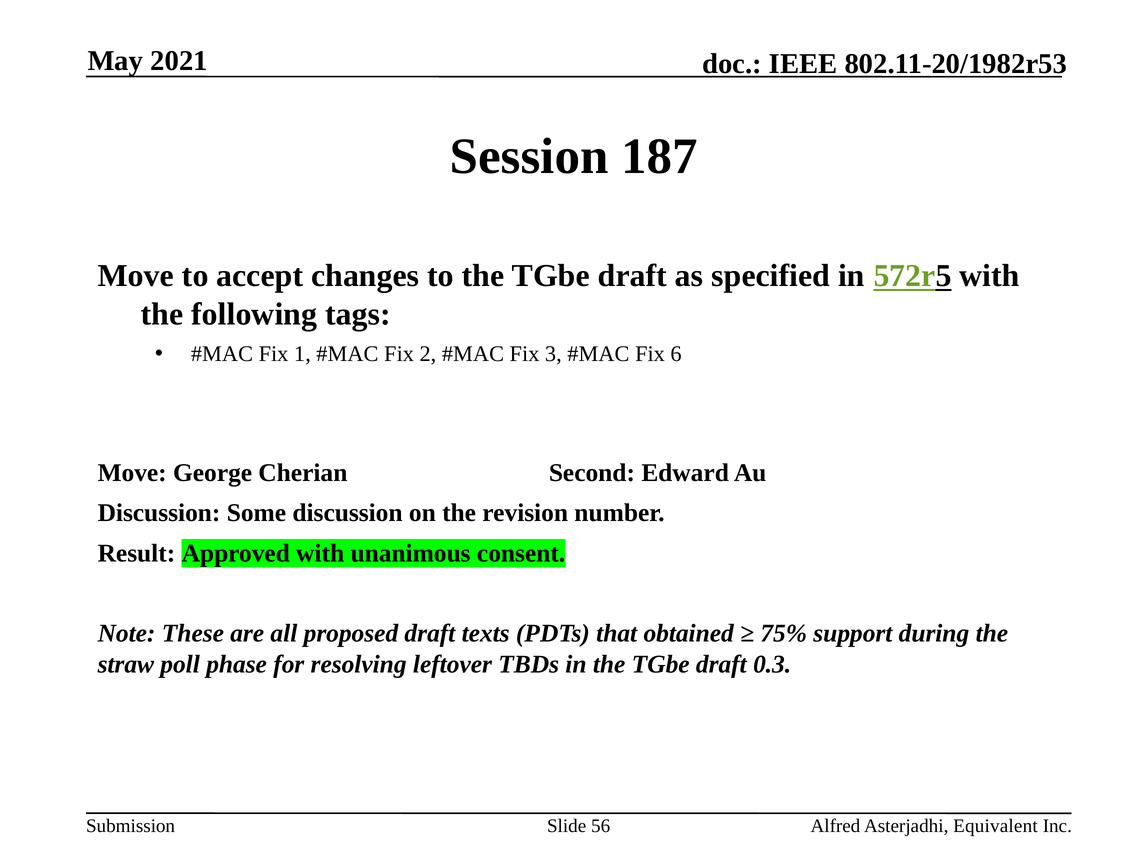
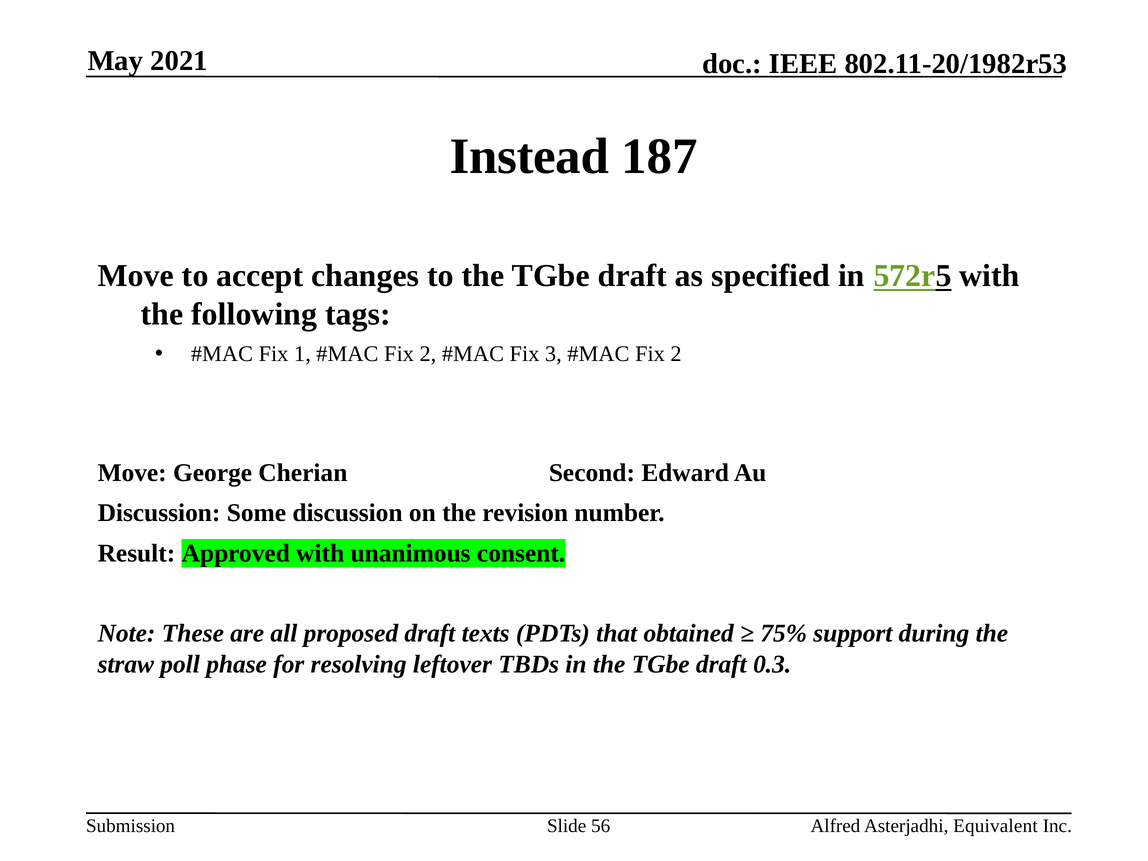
Session: Session -> Instead (529, 156)
6: 6 -> 2 (676, 354)
